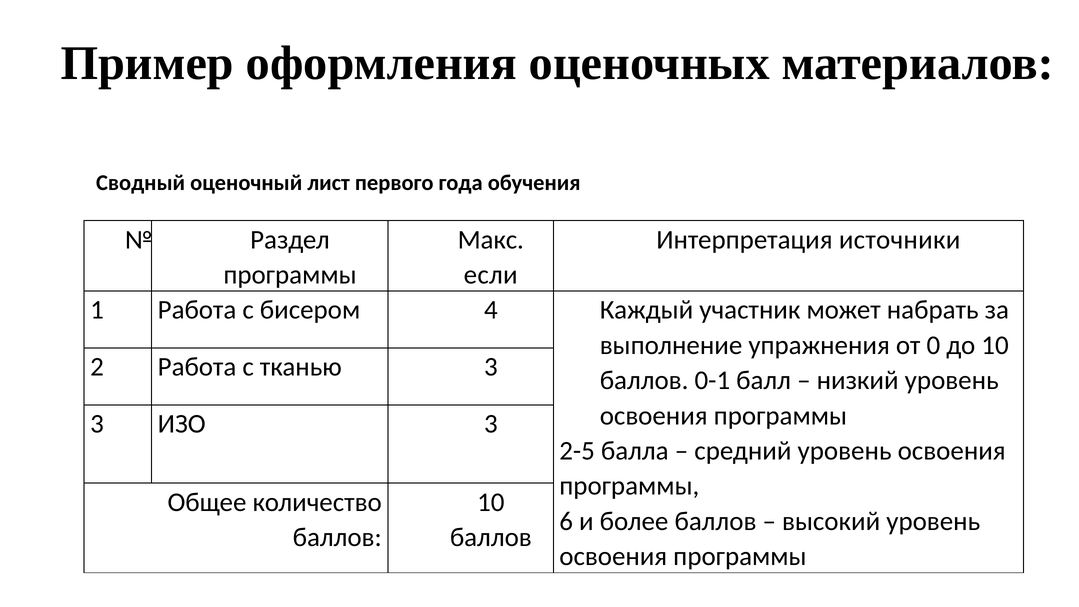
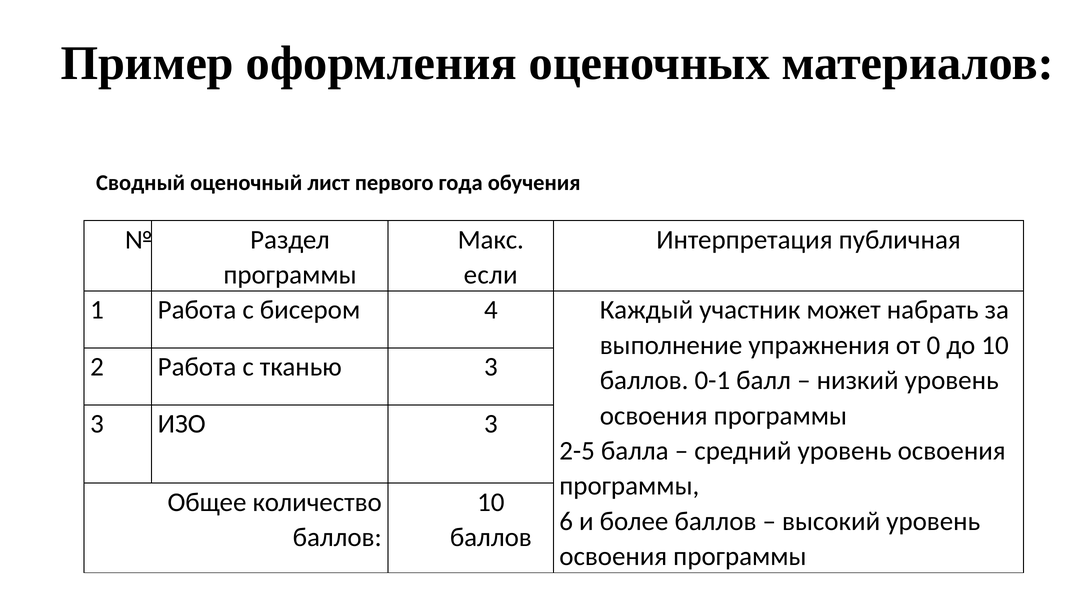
источники: источники -> публичная (900, 240)
